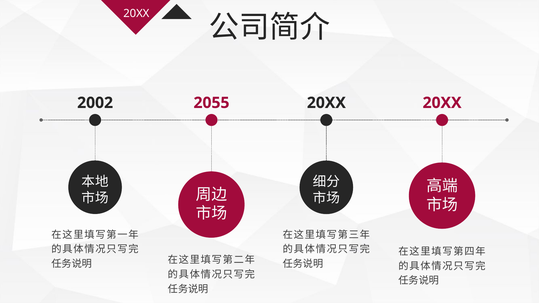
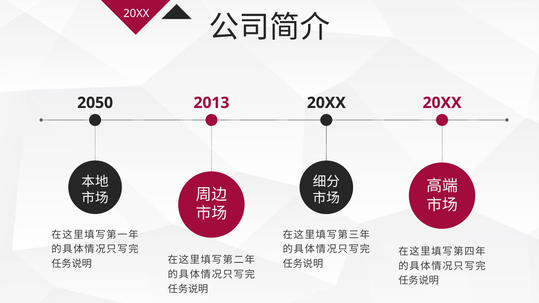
2002: 2002 -> 2050 (95, 103)
2055: 2055 -> 2013 (211, 103)
